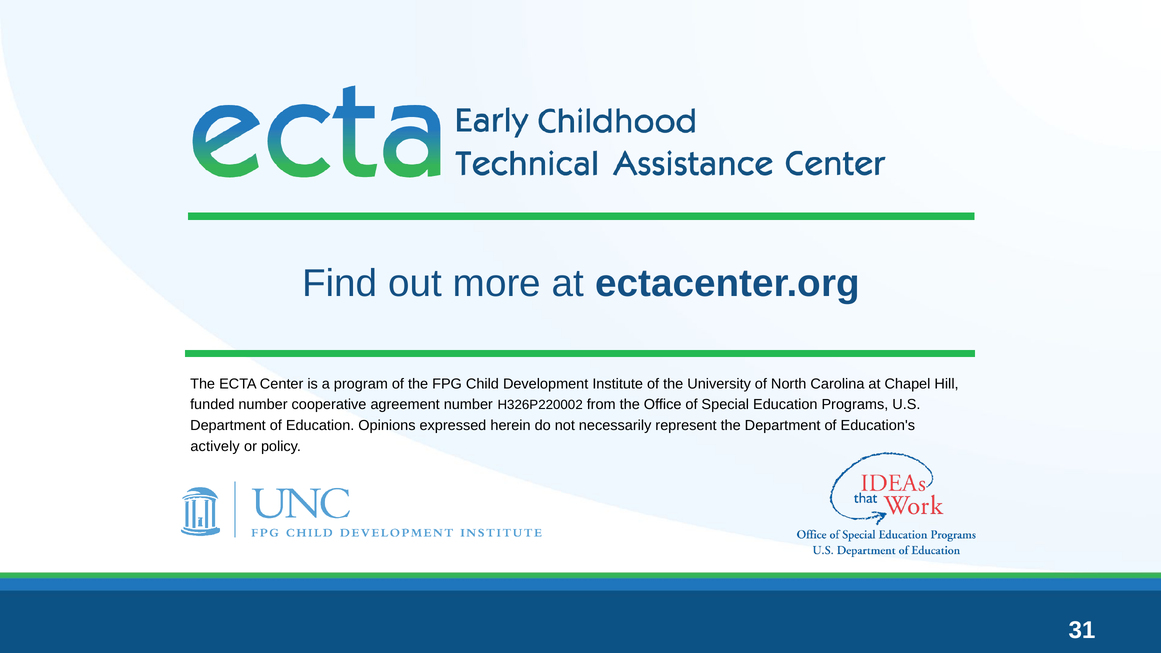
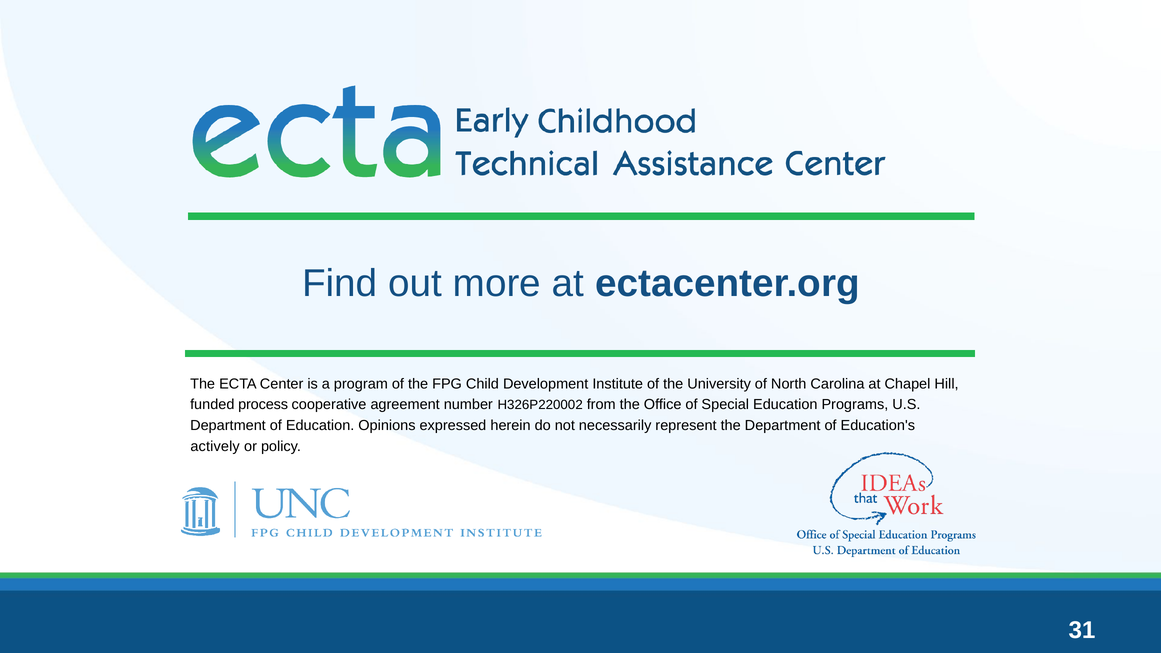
funded number: number -> process (263, 405)
